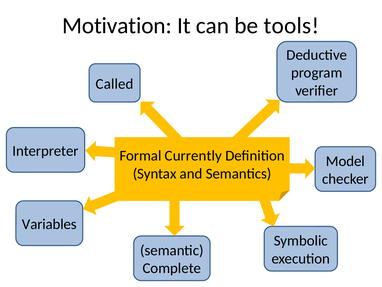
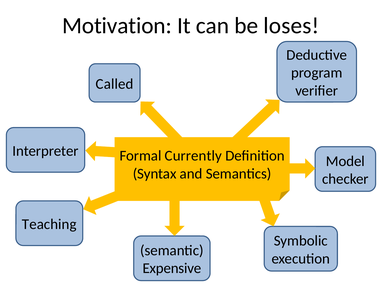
tools: tools -> loses (291, 26)
Variables: Variables -> Teaching (49, 224)
Complete: Complete -> Expensive (172, 268)
